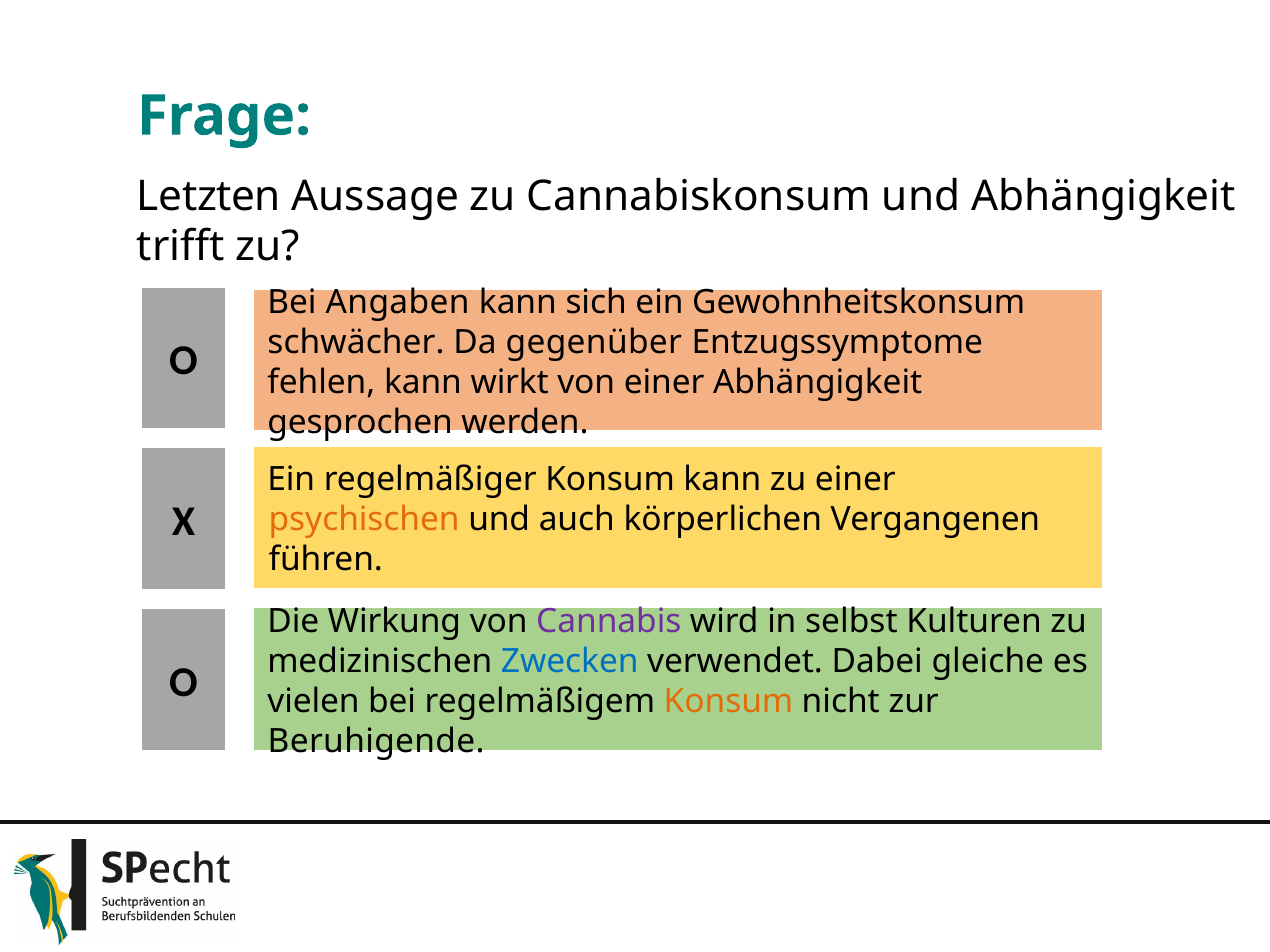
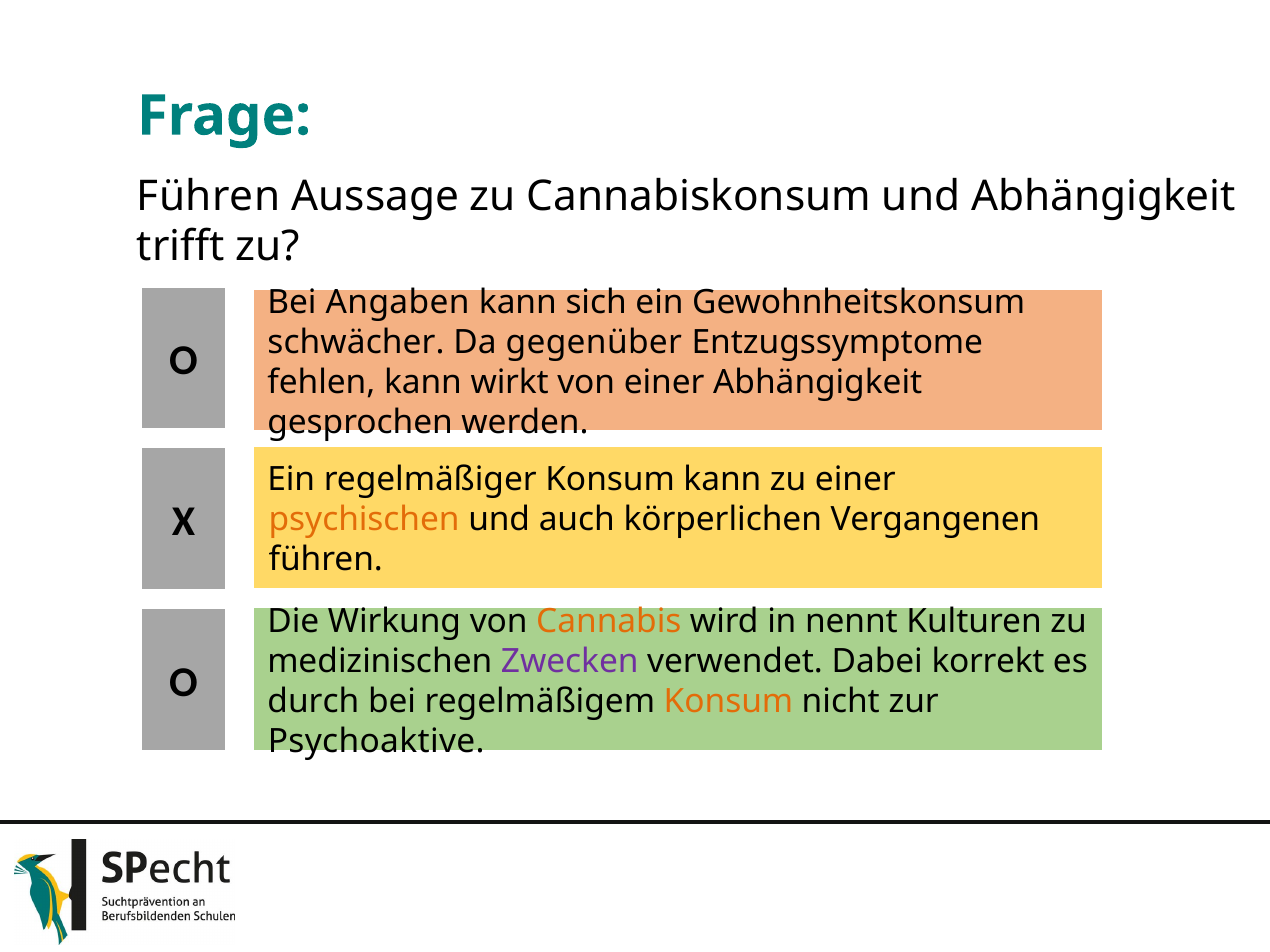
Letzten: Letzten -> Führen (209, 196)
Cannabis colour: purple -> orange (609, 621)
selbst: selbst -> nennt (851, 621)
Zwecken colour: blue -> purple (570, 662)
gleiche: gleiche -> korrekt (988, 662)
vielen: vielen -> durch (313, 702)
Beruhigende: Beruhigende -> Psychoaktive (376, 742)
